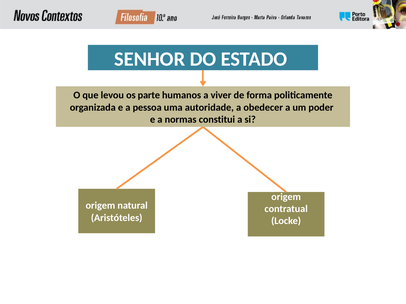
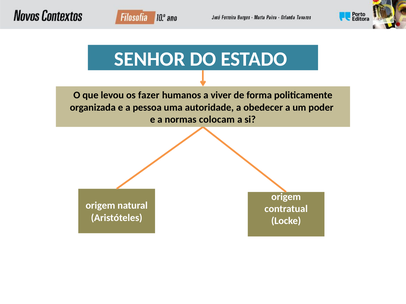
parte: parte -> fazer (149, 95)
constitui: constitui -> colocam (217, 120)
